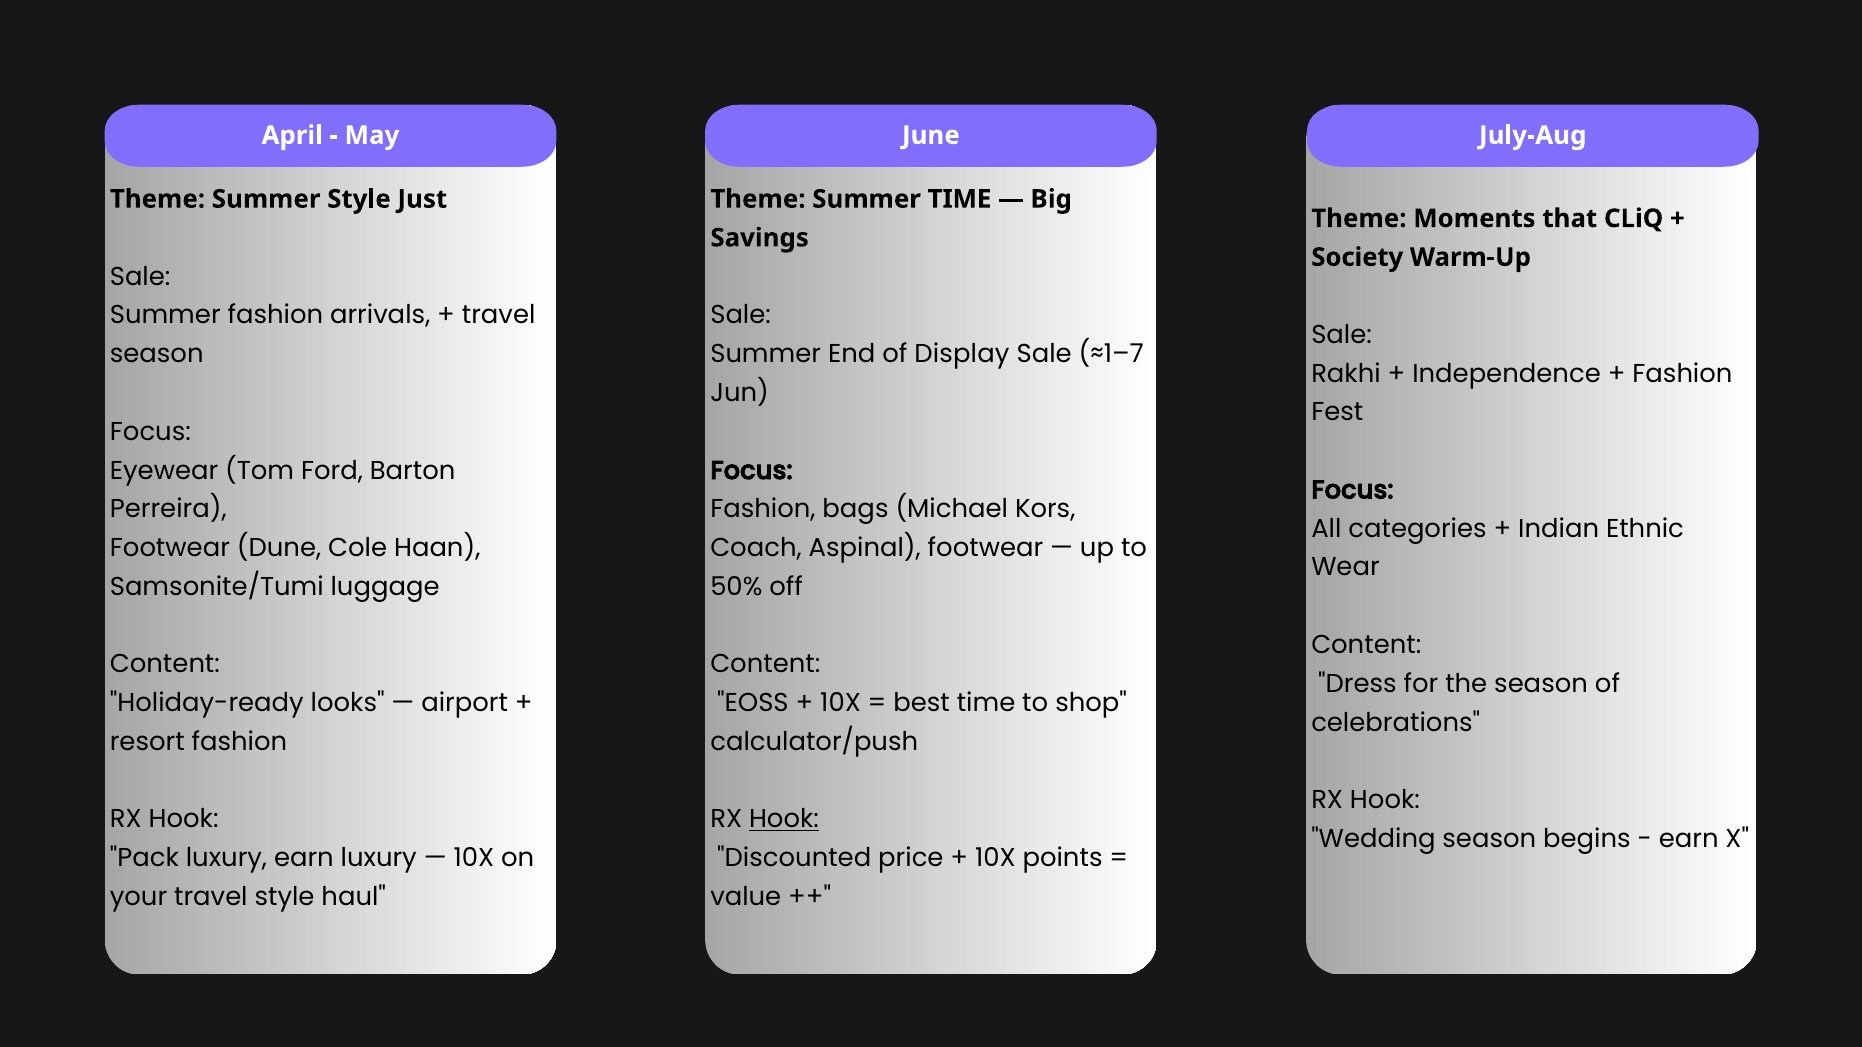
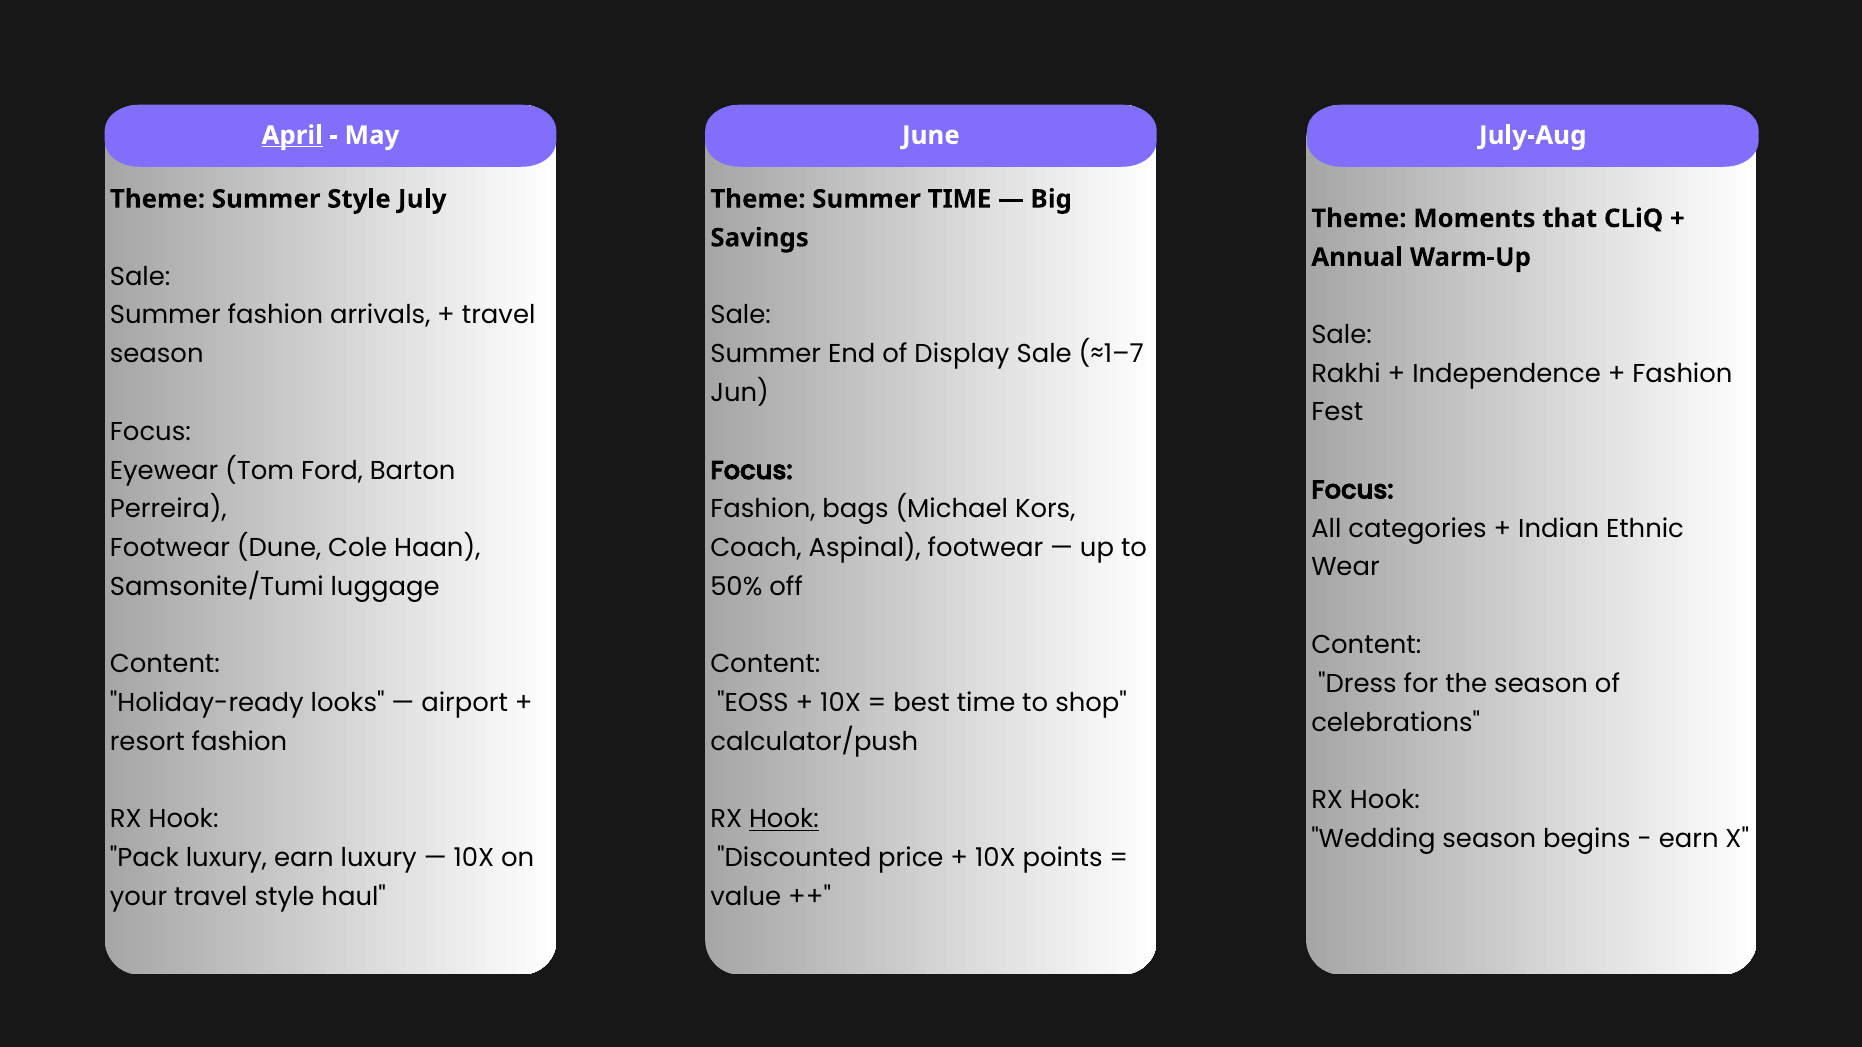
April underline: none -> present (292, 135)
Just: Just -> July (422, 199)
Society: Society -> Annual (1357, 257)
